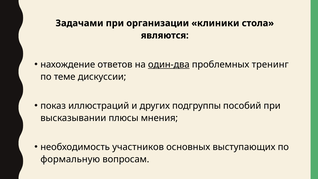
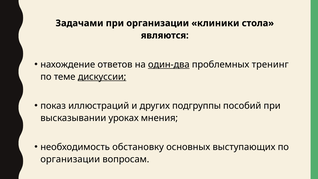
дискуссии underline: none -> present (102, 77)
плюсы: плюсы -> уроках (124, 118)
участников: участников -> обстановку (138, 147)
формальную: формальную -> организации (70, 159)
